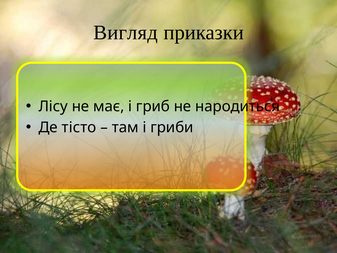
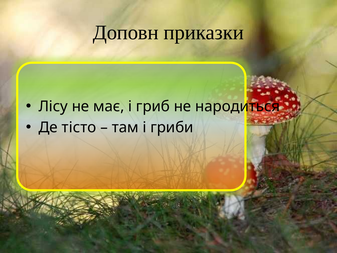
Вигляд: Вигляд -> Доповн (126, 33)
